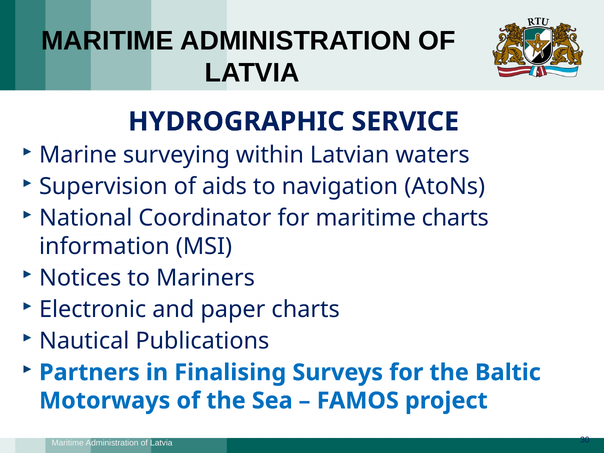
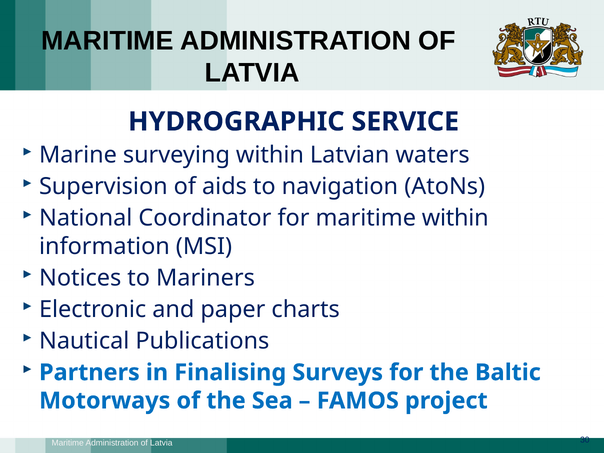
maritime charts: charts -> within (455, 218)
